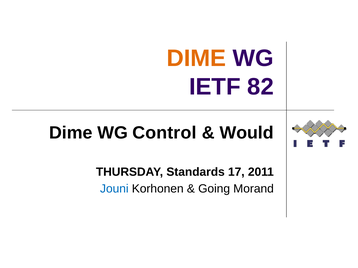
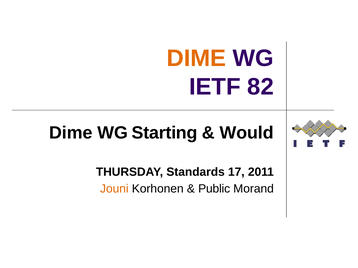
Control: Control -> Starting (165, 133)
Jouni colour: blue -> orange (114, 189)
Going: Going -> Public (214, 189)
